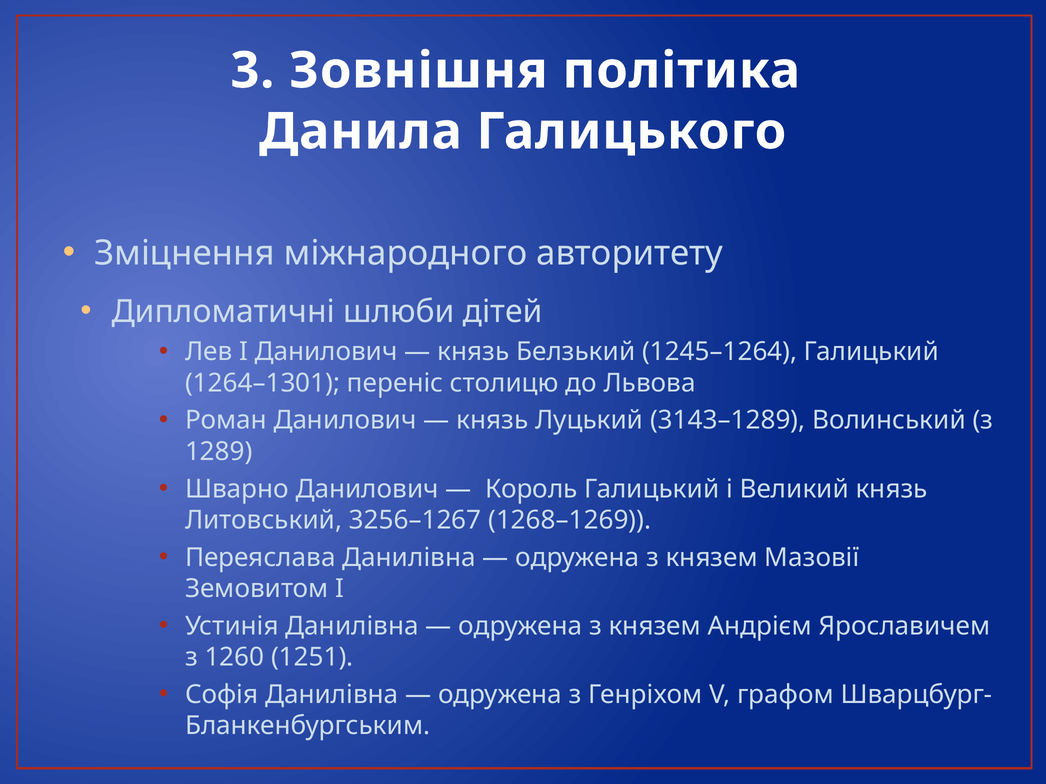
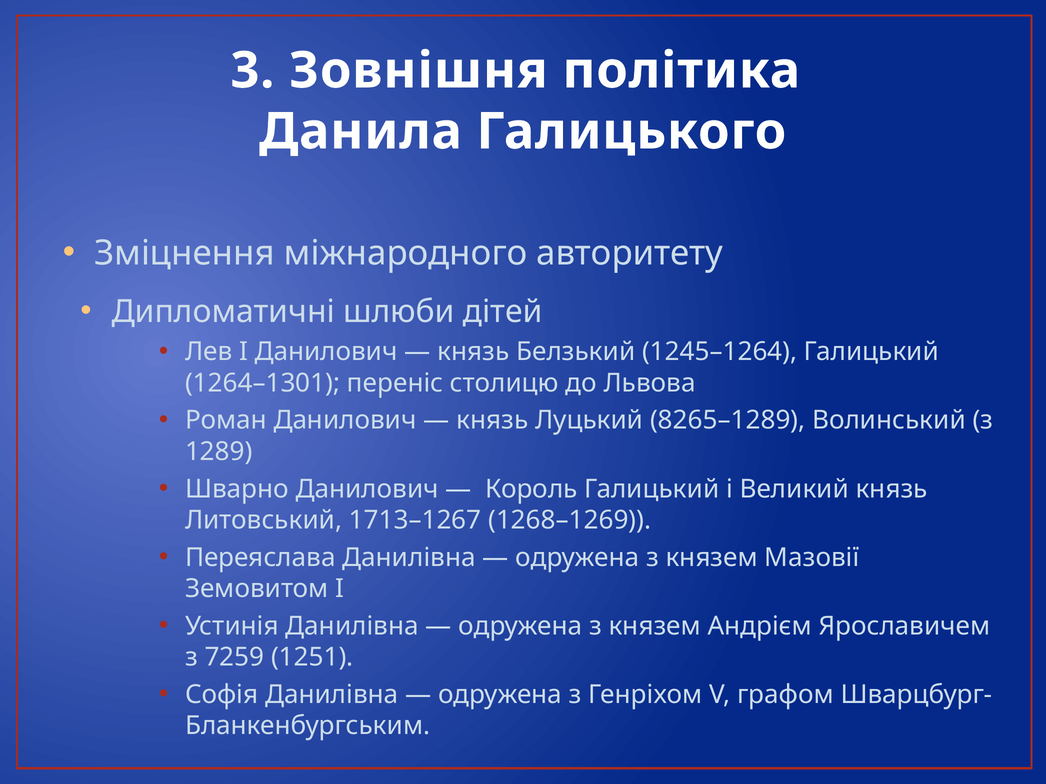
3143–1289: 3143–1289 -> 8265–1289 (728, 421)
3256–1267: 3256–1267 -> 1713–1267 (415, 521)
1260: 1260 -> 7259 (234, 658)
